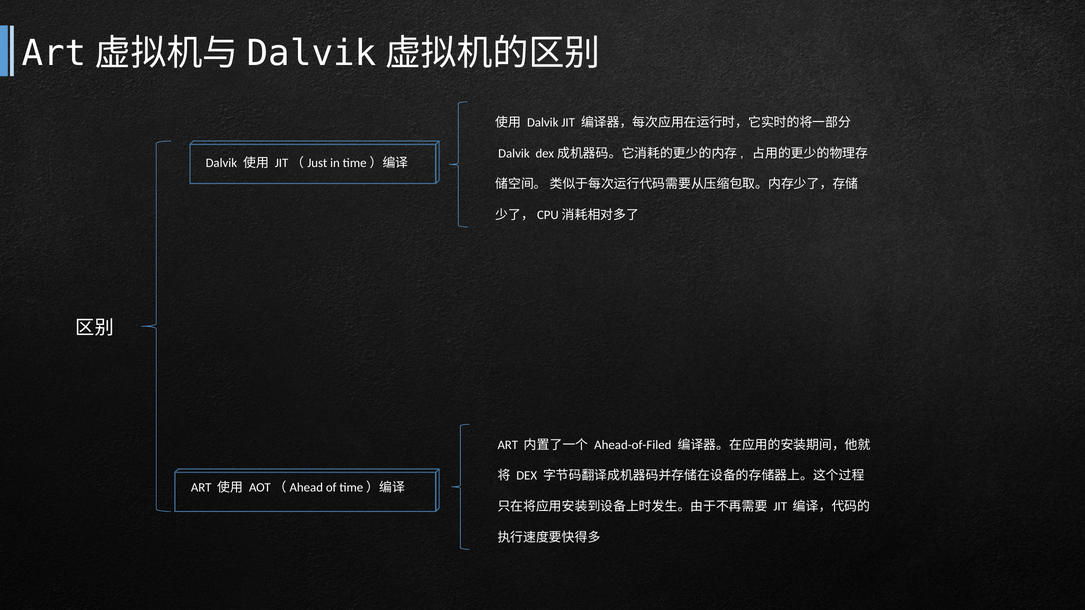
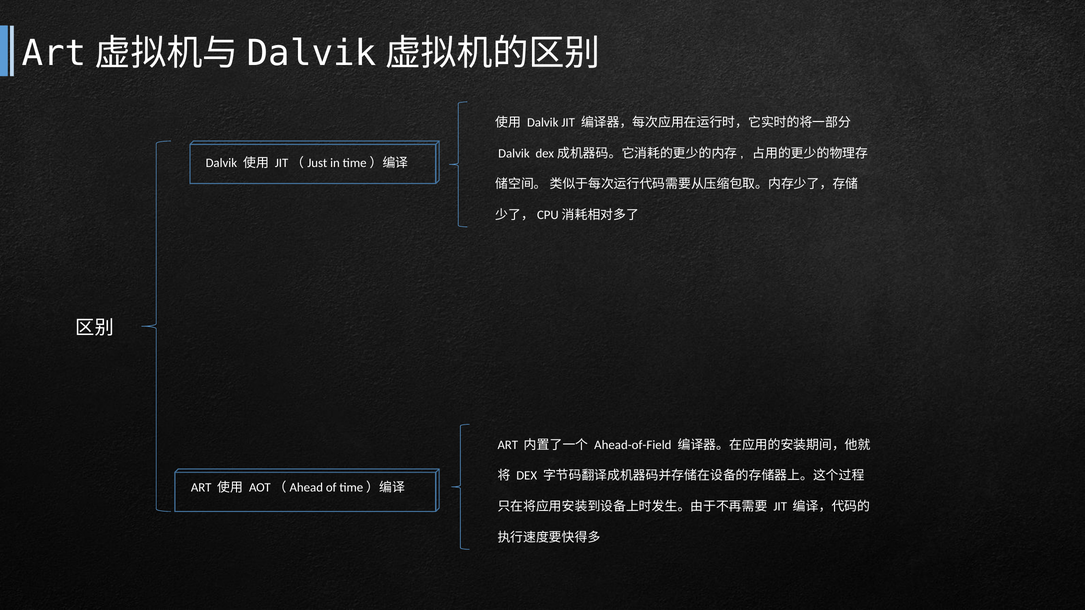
Ahead-of-Filed: Ahead-of-Filed -> Ahead-of-Field (633, 445)
